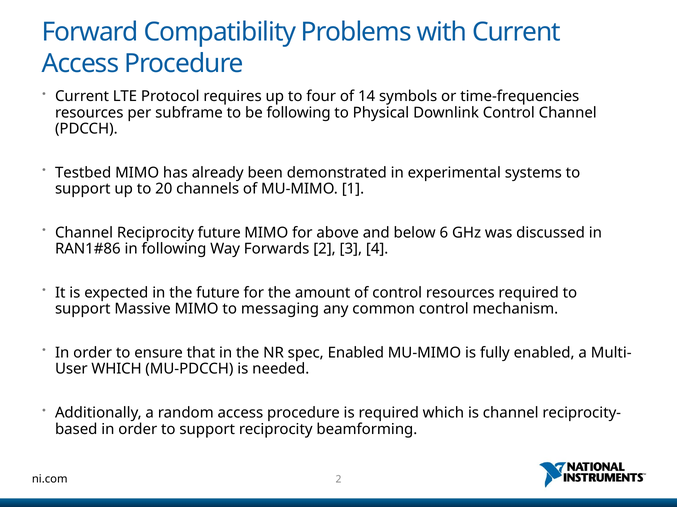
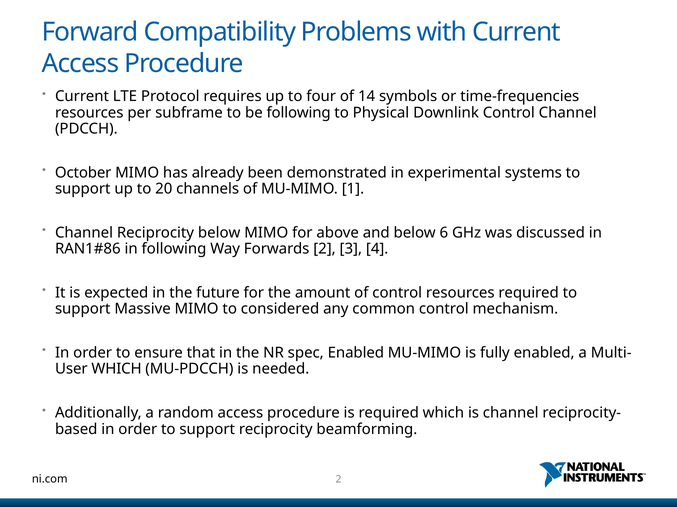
Testbed: Testbed -> October (83, 173)
Reciprocity future: future -> below (219, 233)
messaging: messaging -> considered (280, 309)
